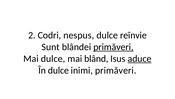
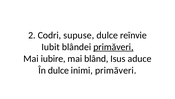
nespus: nespus -> supuse (79, 35)
Sunt: Sunt -> Iubit (51, 47)
Mai dulce: dulce -> iubire (53, 58)
aduce underline: present -> none (140, 58)
